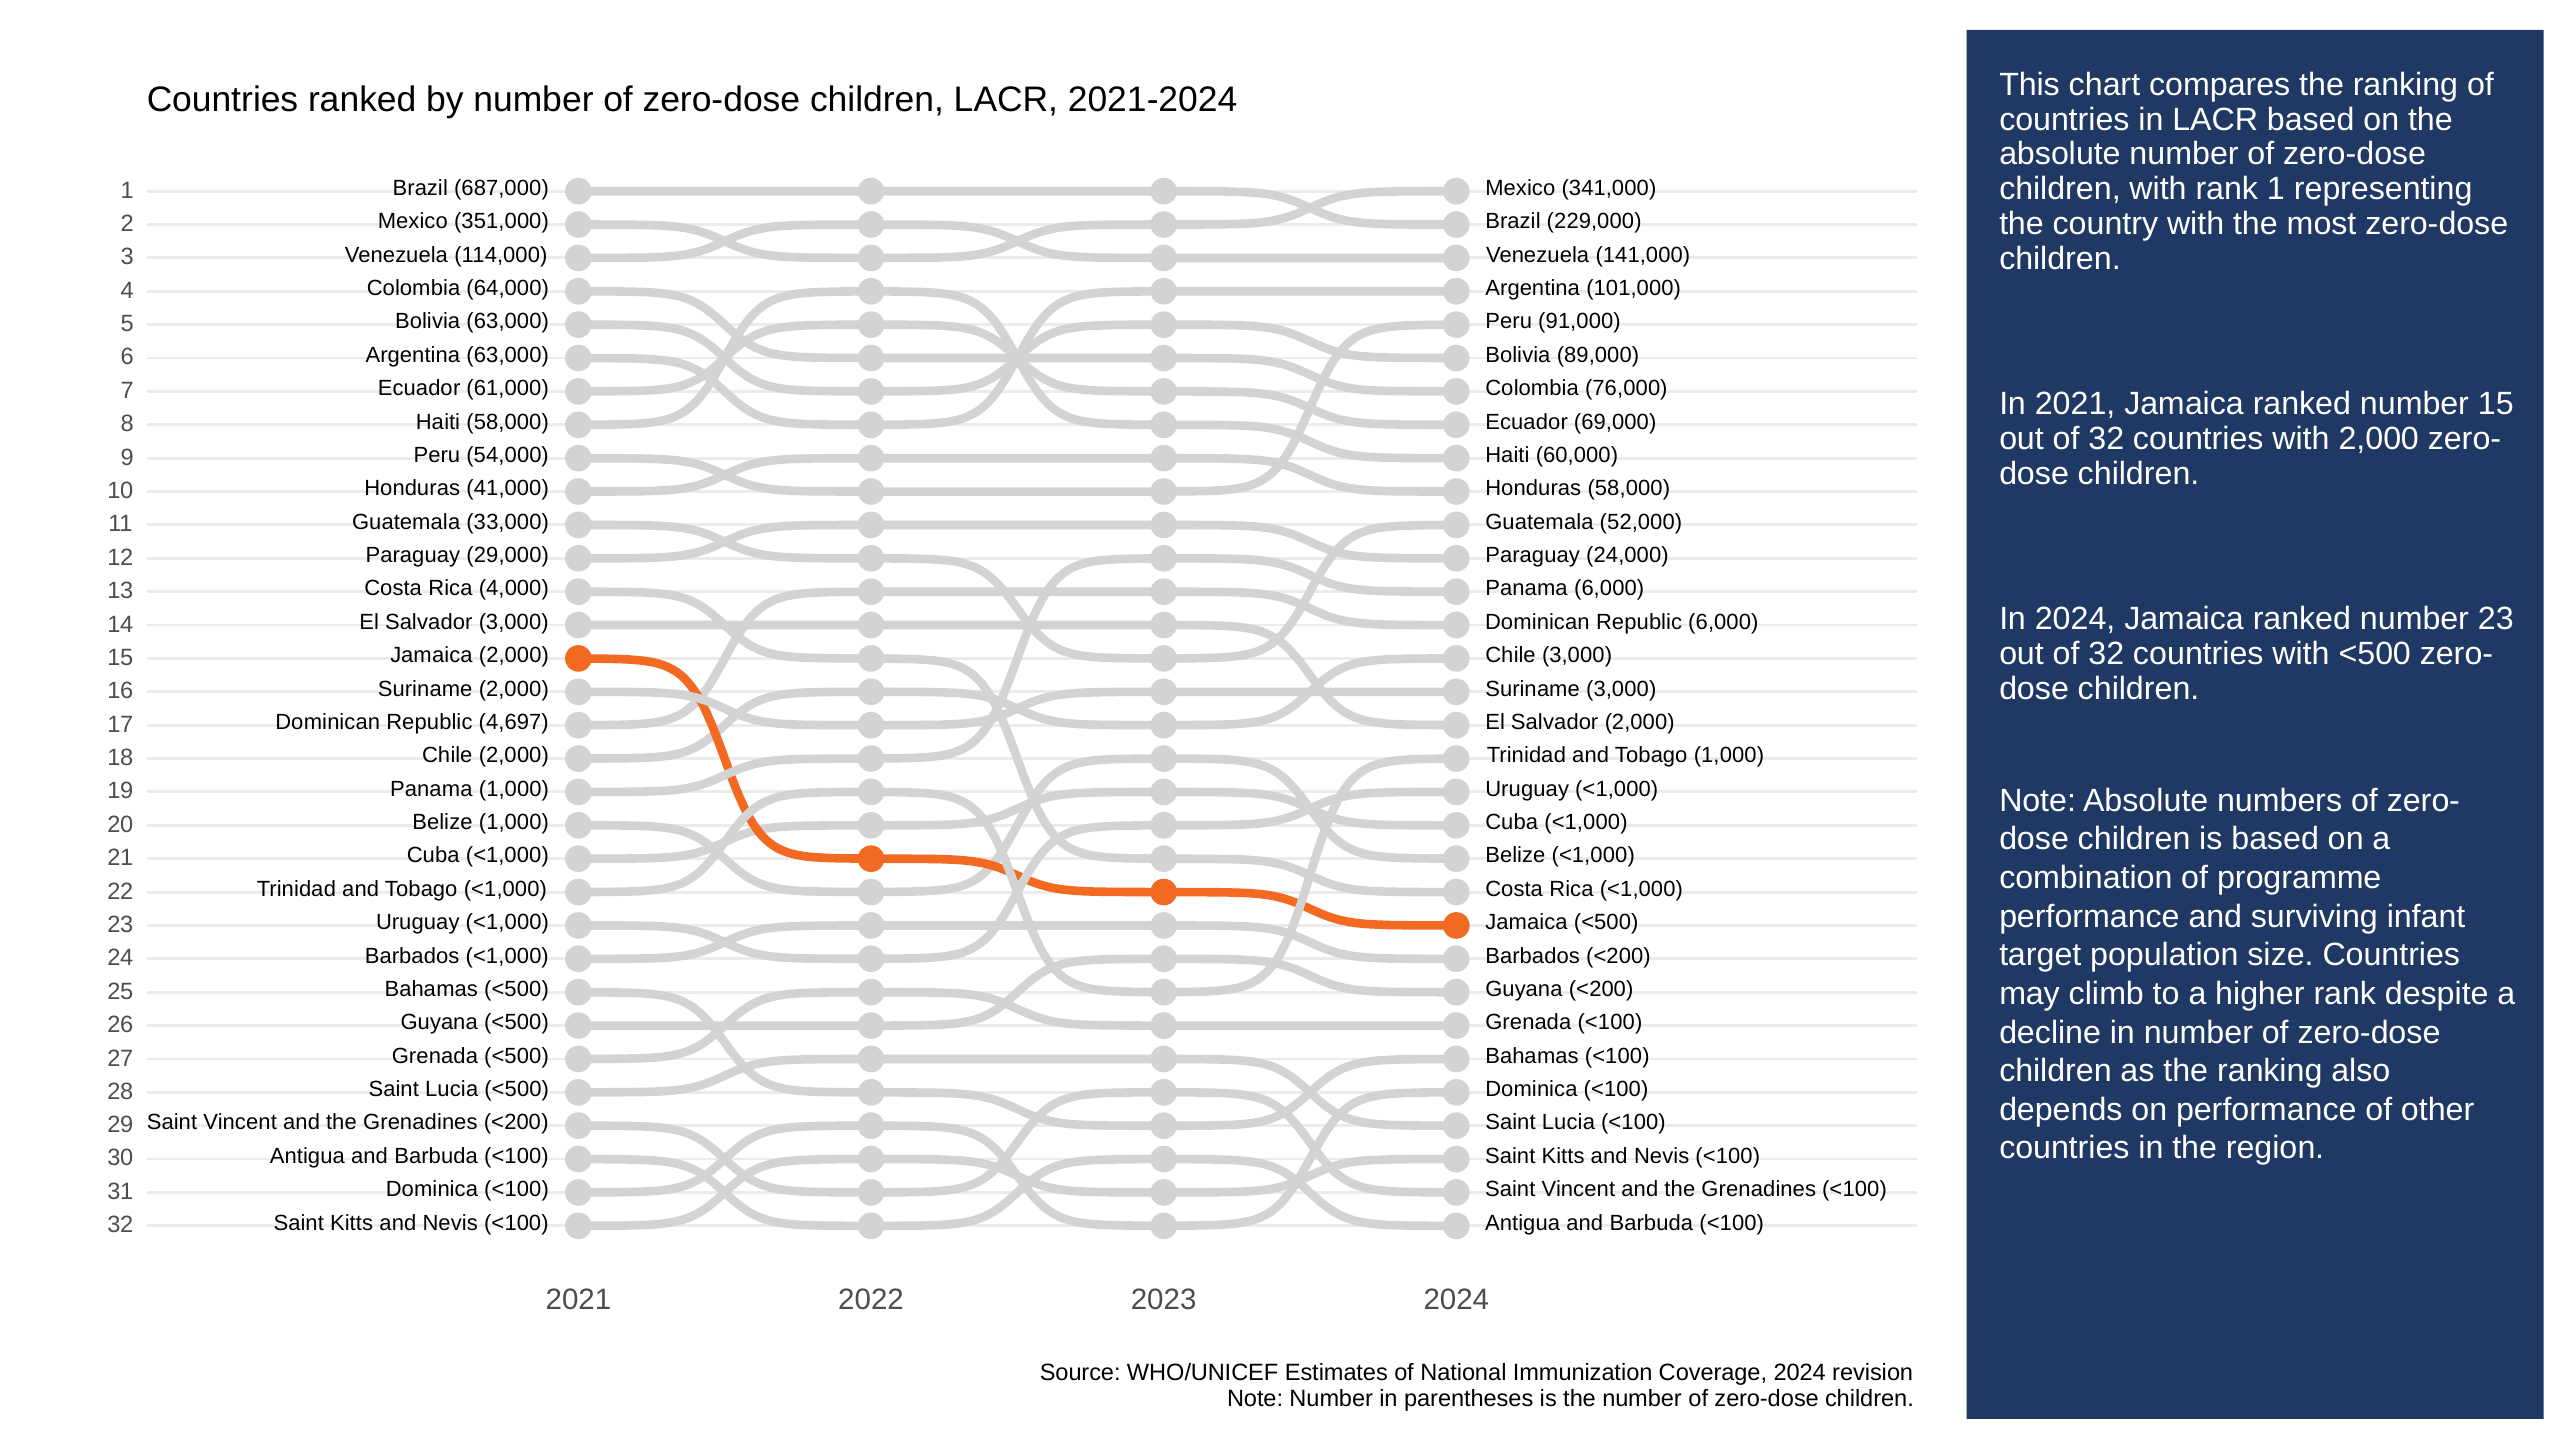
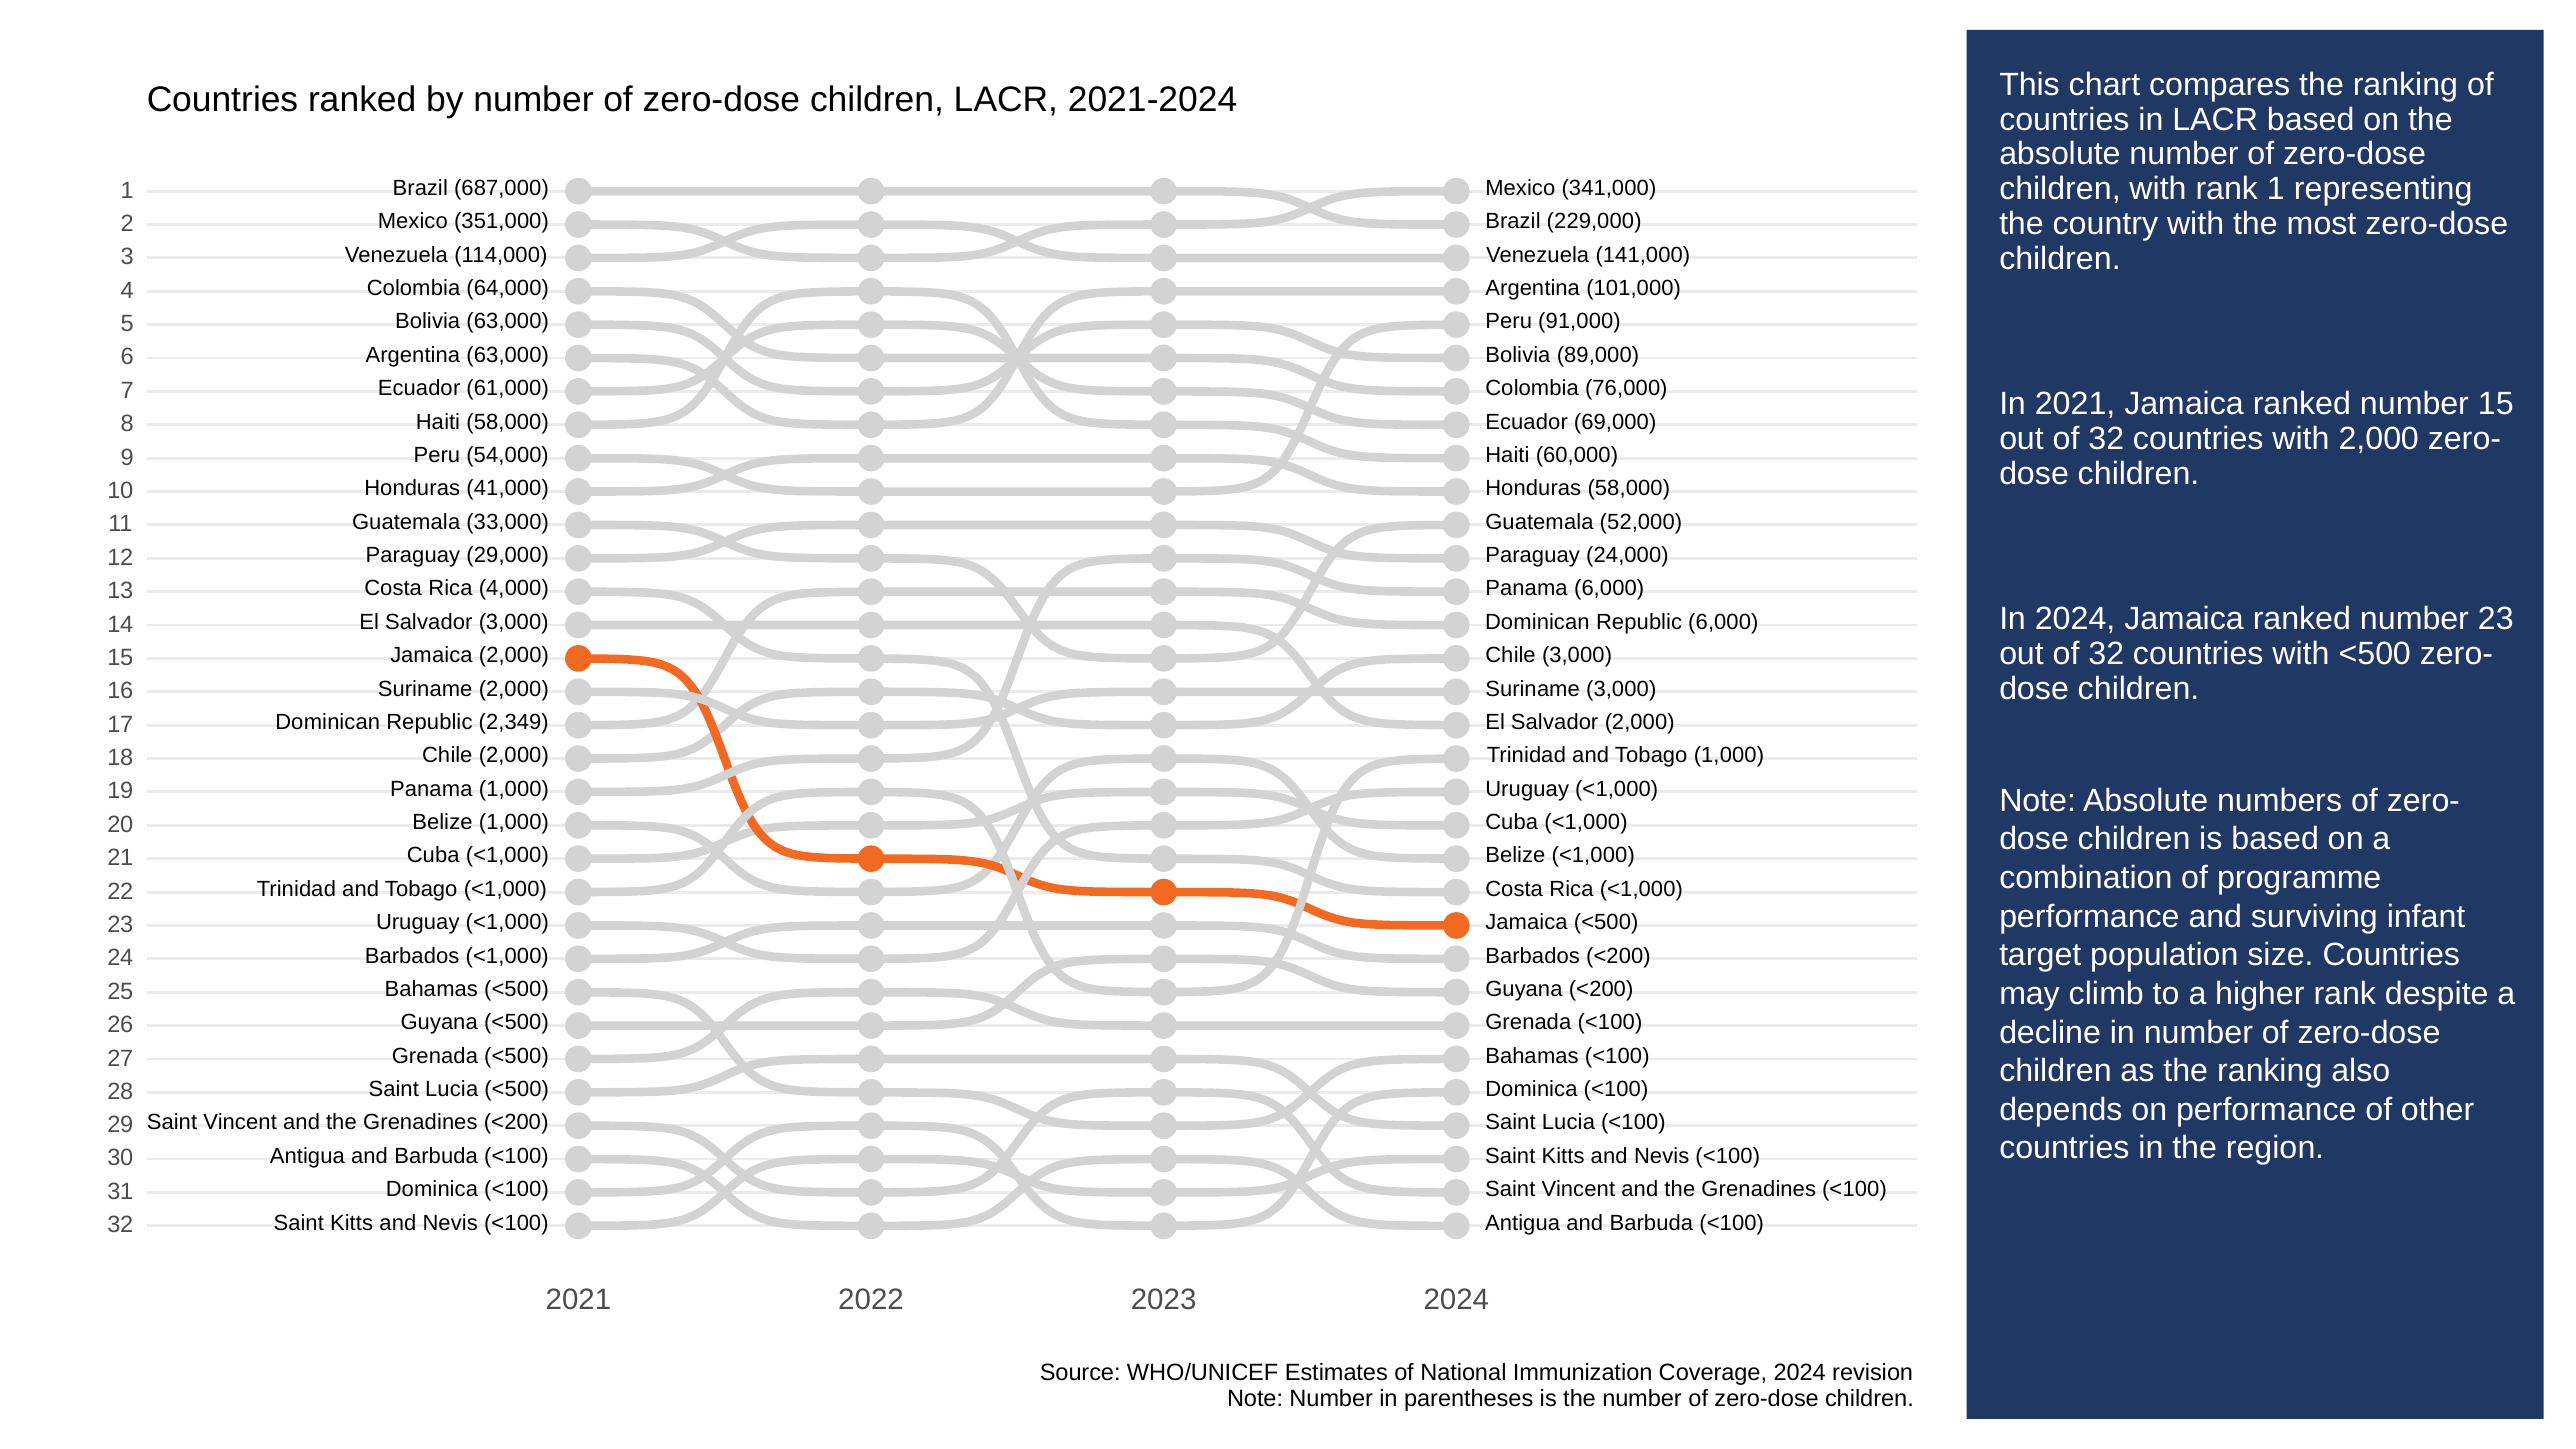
4,697: 4,697 -> 2,349 (514, 722)
